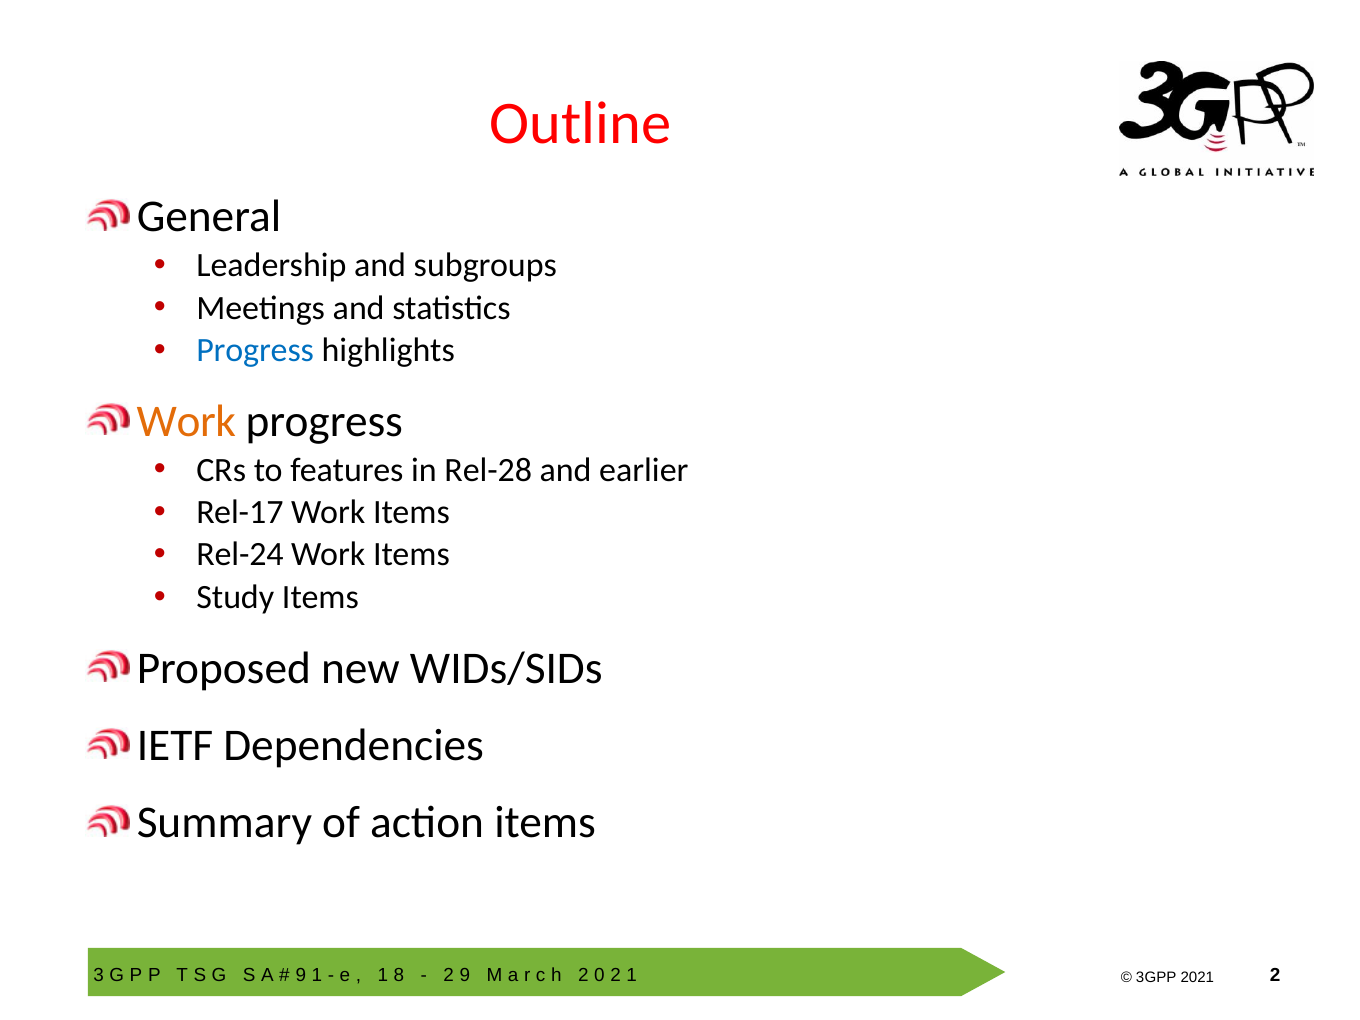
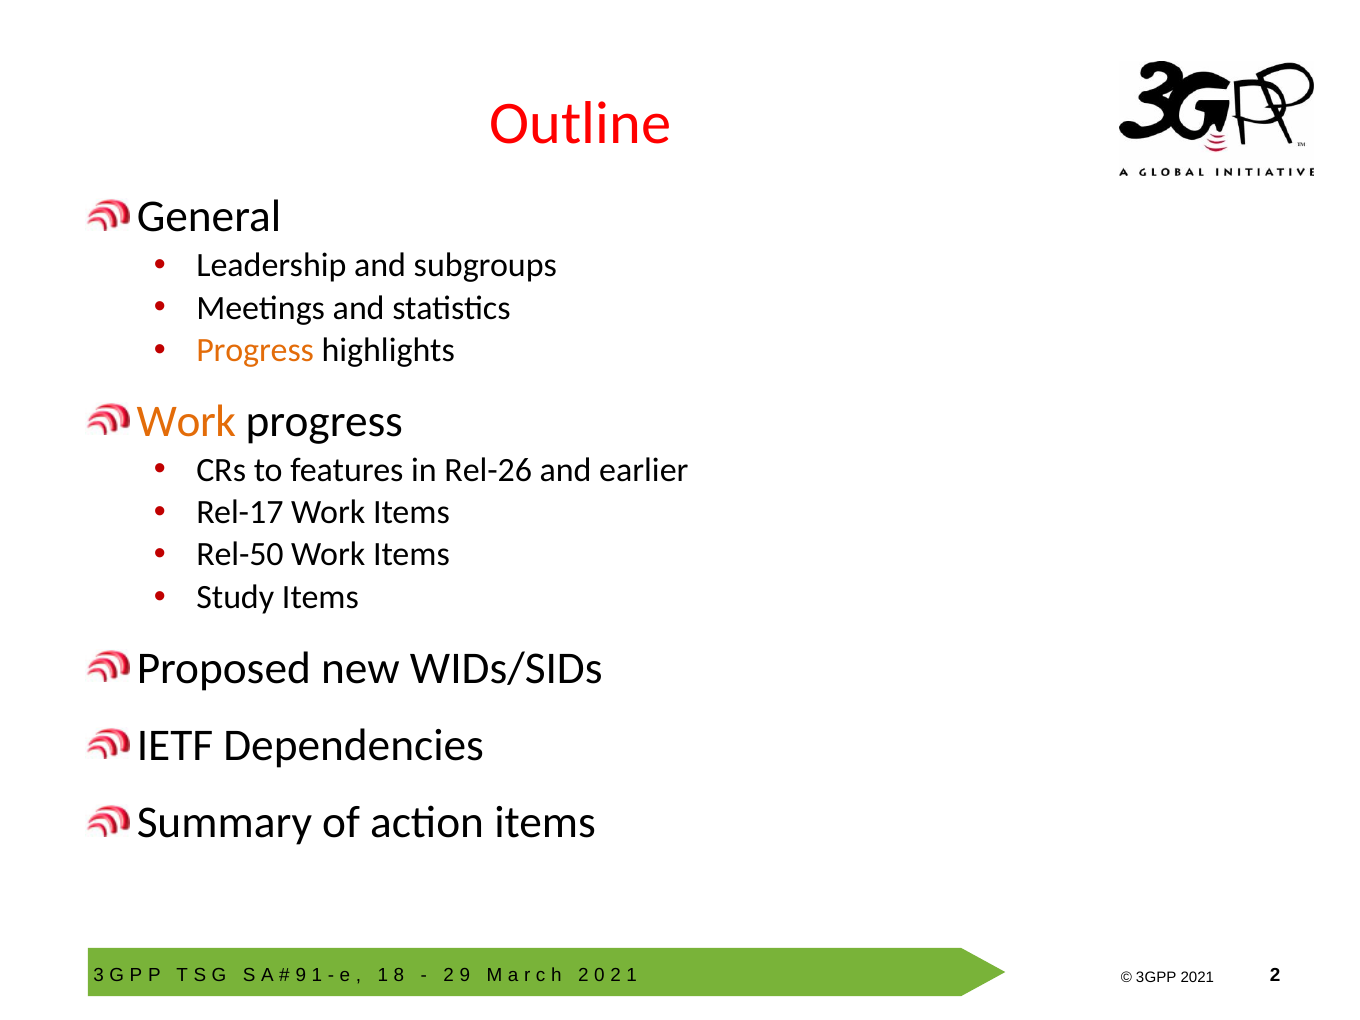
Progress colour: blue -> orange (255, 350)
Rel-28: Rel-28 -> Rel-26 (488, 470)
Rel-24: Rel-24 -> Rel-50 (240, 555)
